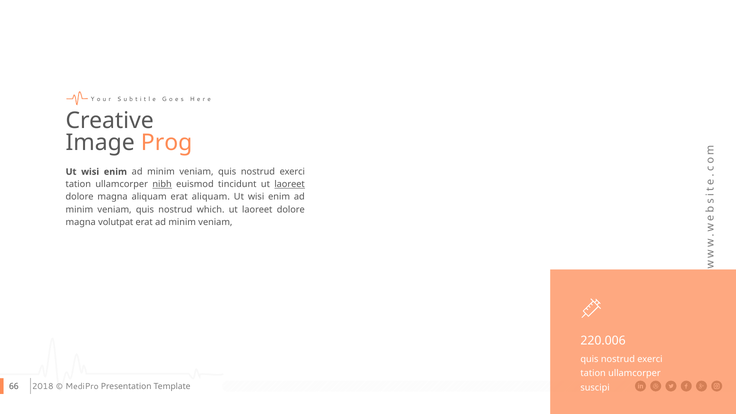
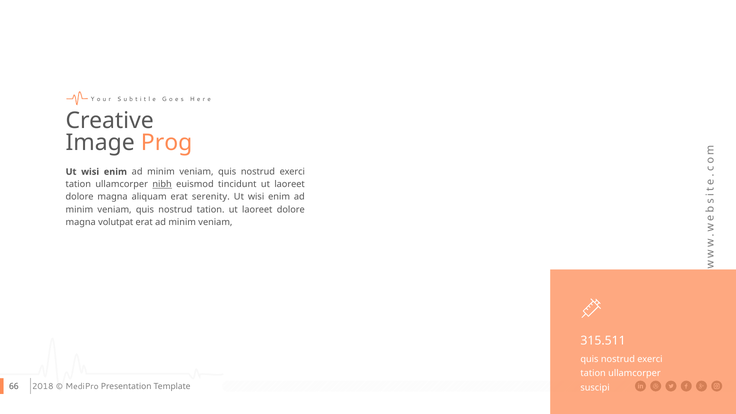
laoreet underline: present -> none (290, 184)
erat aliquam: aliquam -> serenity (211, 197)
nostrud which: which -> tation (211, 210)
220.006: 220.006 -> 315.511 (603, 341)
